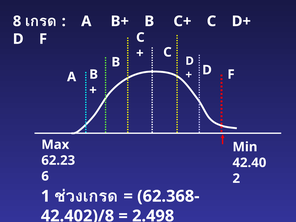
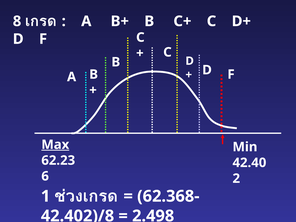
Max underline: none -> present (55, 145)
